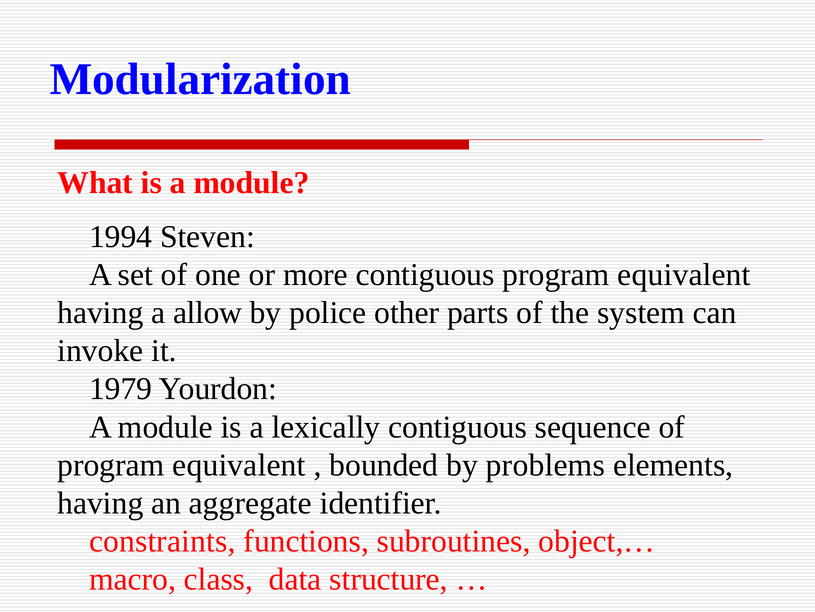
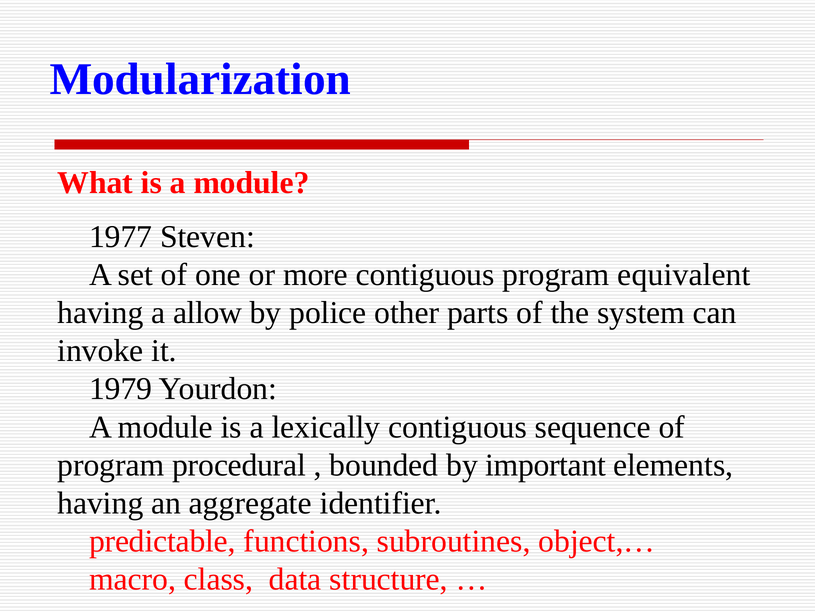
1994: 1994 -> 1977 (121, 236)
equivalent: equivalent -> procedural (239, 465)
problems: problems -> important (546, 465)
constraints: constraints -> predictable (162, 541)
